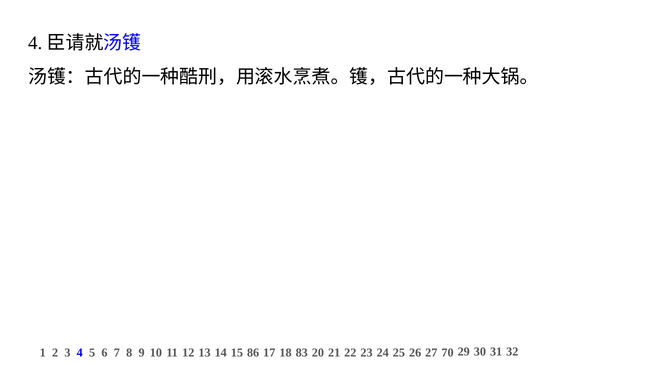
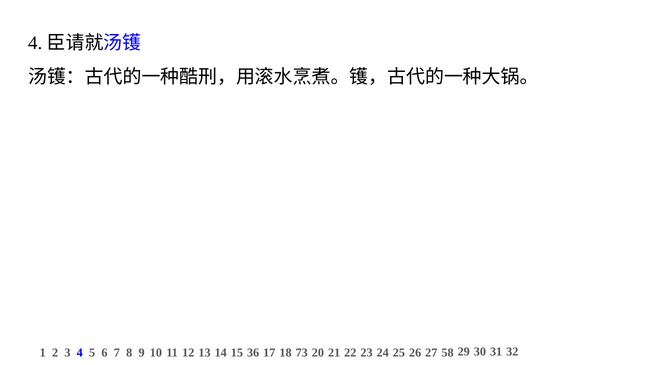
86: 86 -> 36 (253, 353)
83: 83 -> 73 (302, 353)
70: 70 -> 58 (448, 353)
